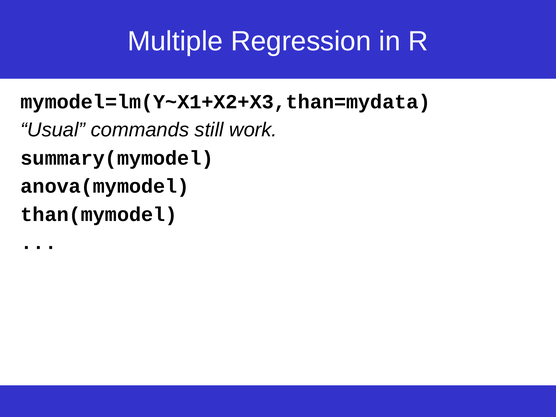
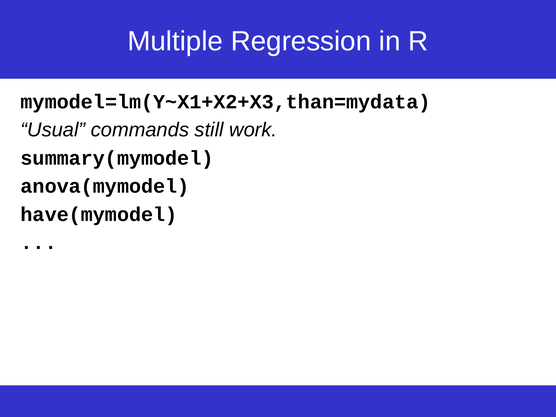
than(mymodel: than(mymodel -> have(mymodel (99, 214)
